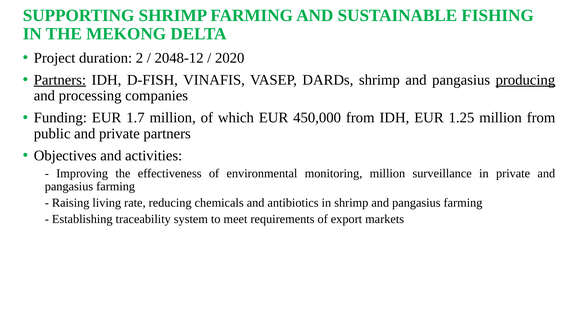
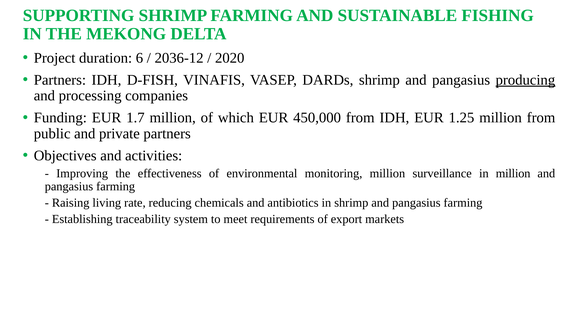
2: 2 -> 6 (139, 58)
2048-12: 2048-12 -> 2036-12 (179, 58)
Partners underline: present -> none (60, 80)
in private: private -> million (513, 173)
